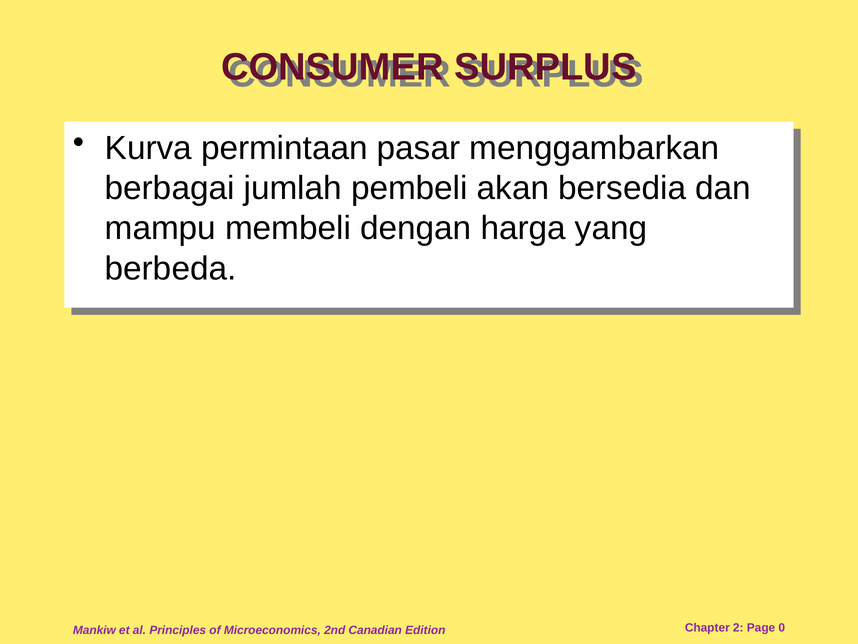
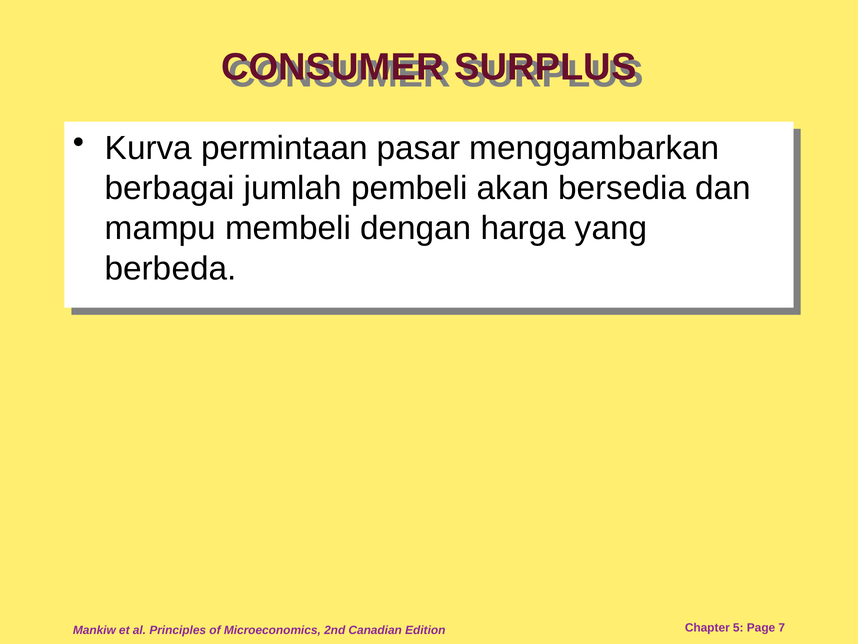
2: 2 -> 5 (738, 627)
0: 0 -> 7 (782, 627)
